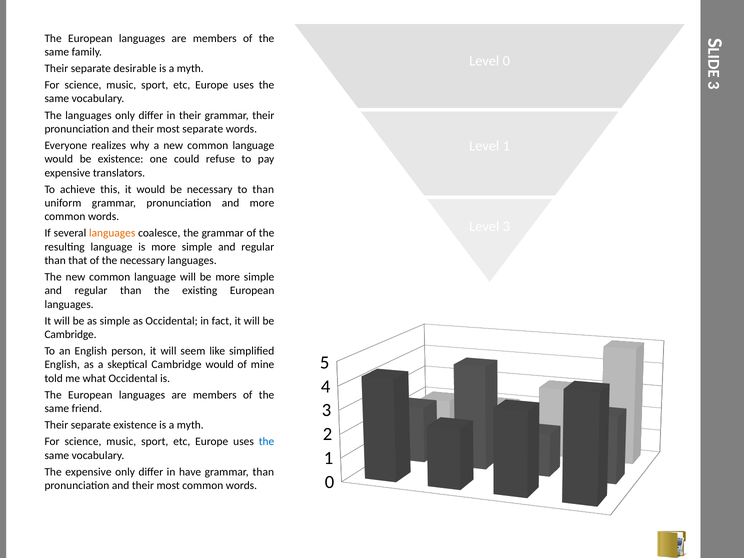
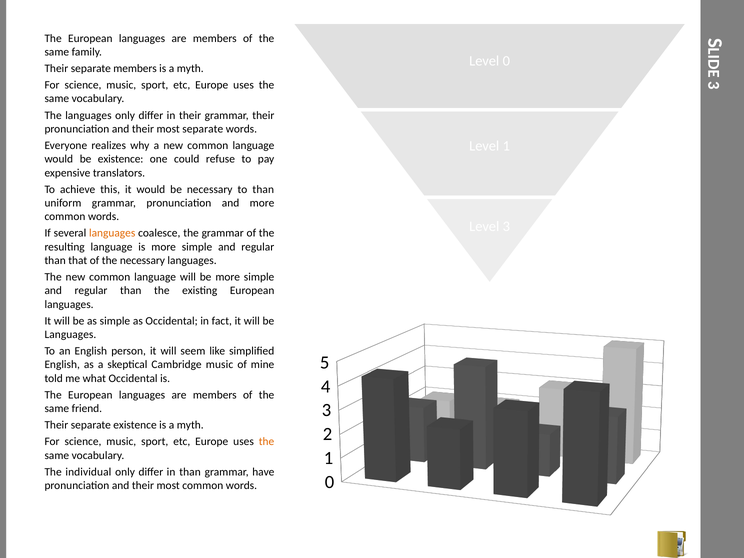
separate desirable: desirable -> members (135, 69)
Cambridge: Cambridge -> Languages (70, 335)
Cambridge would: would -> music (220, 365)
the colour: blue -> orange (266, 442)
The expensive: expensive -> individual (88, 472)
in have: have -> than (190, 472)
grammar than: than -> have (263, 472)
